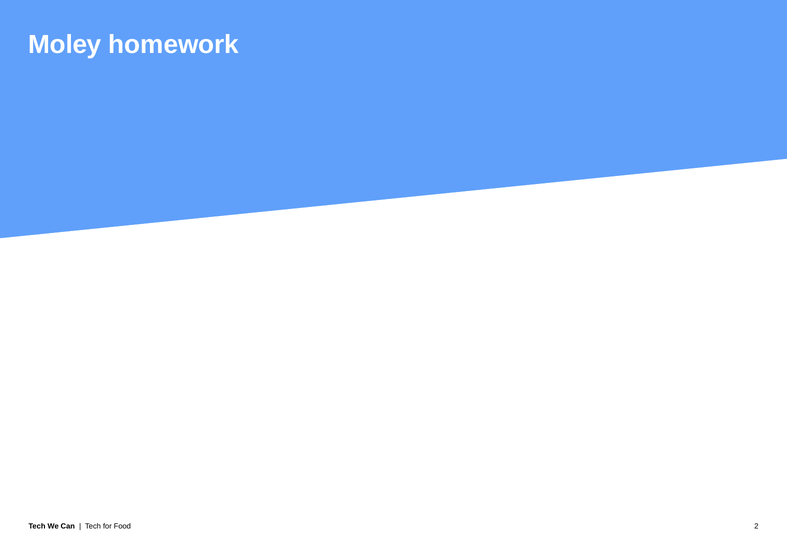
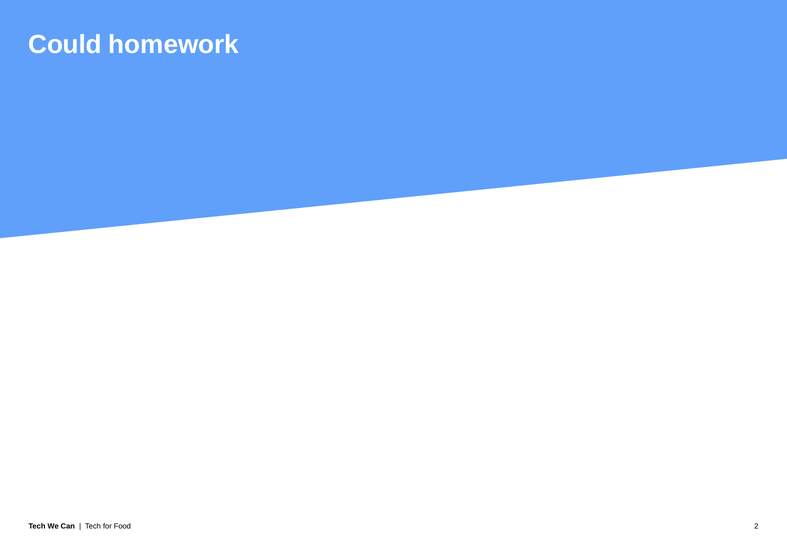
Moley: Moley -> Could (65, 44)
